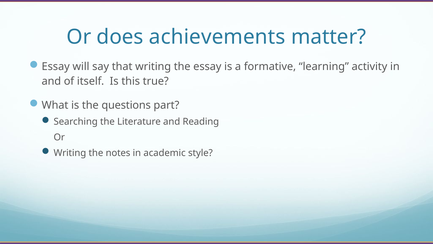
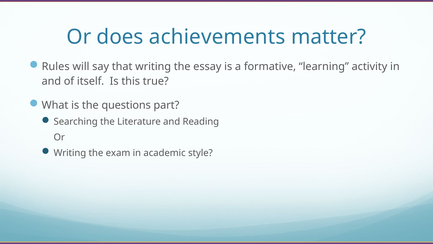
Essay: Essay -> Rules (56, 66)
notes: notes -> exam (118, 153)
